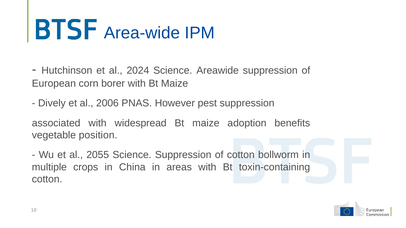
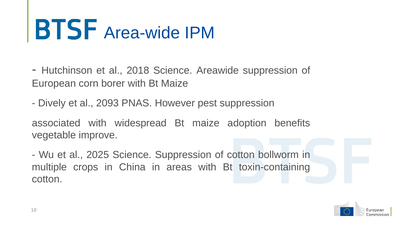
2024: 2024 -> 2018 (138, 71)
2006: 2006 -> 2093 (107, 103)
position: position -> improve (98, 135)
2055: 2055 -> 2025 (98, 155)
